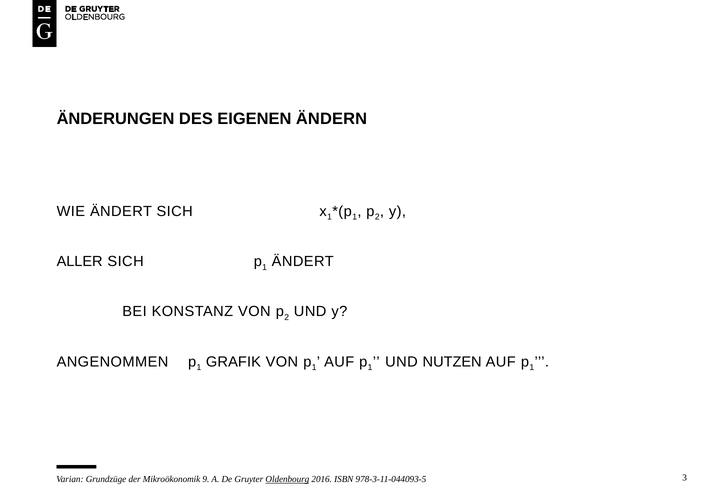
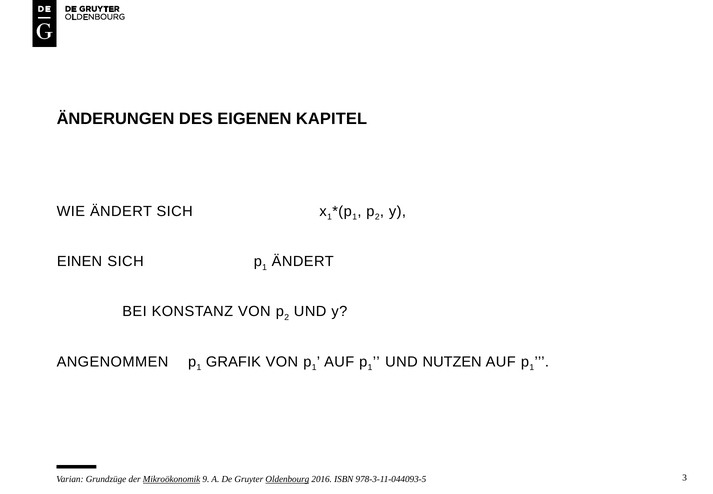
ÄNDERN: ÄNDERN -> KAPITEL (332, 119)
ALLER: ALLER -> EINEN (80, 261)
Mikroökonomik underline: none -> present (172, 479)
